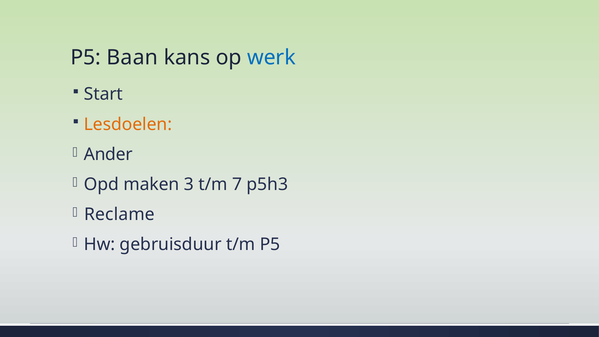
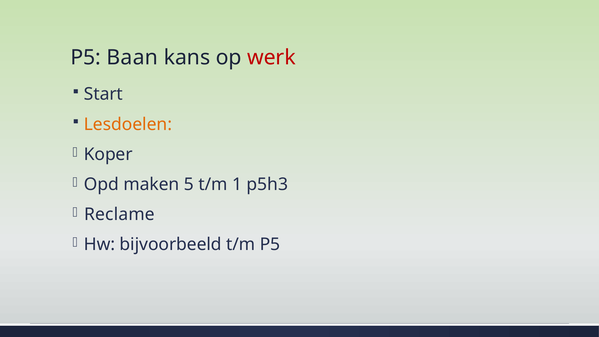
werk colour: blue -> red (271, 58)
Ander: Ander -> Koper (108, 154)
3: 3 -> 5 (189, 184)
7: 7 -> 1 (237, 184)
gebruisduur: gebruisduur -> bijvoorbeeld (171, 244)
